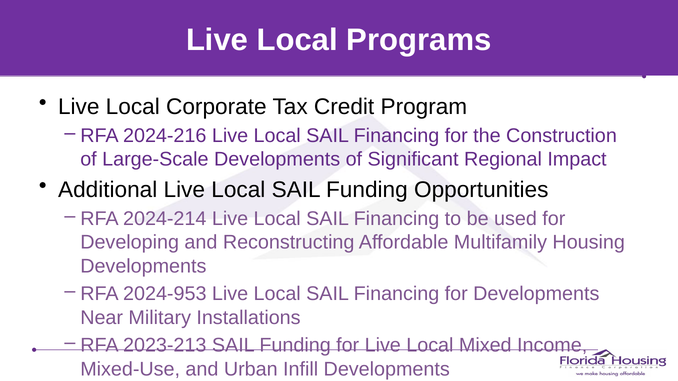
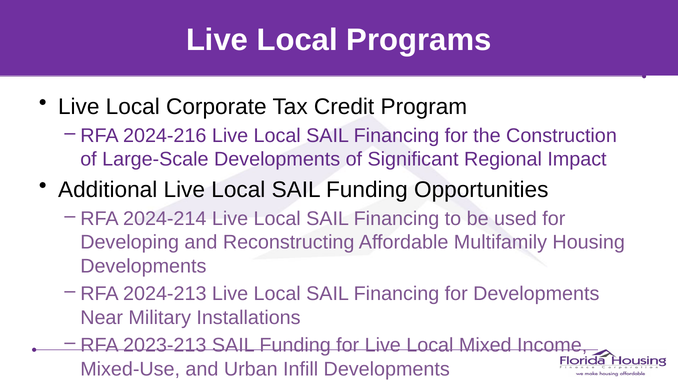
2024-953: 2024-953 -> 2024-213 (165, 294)
